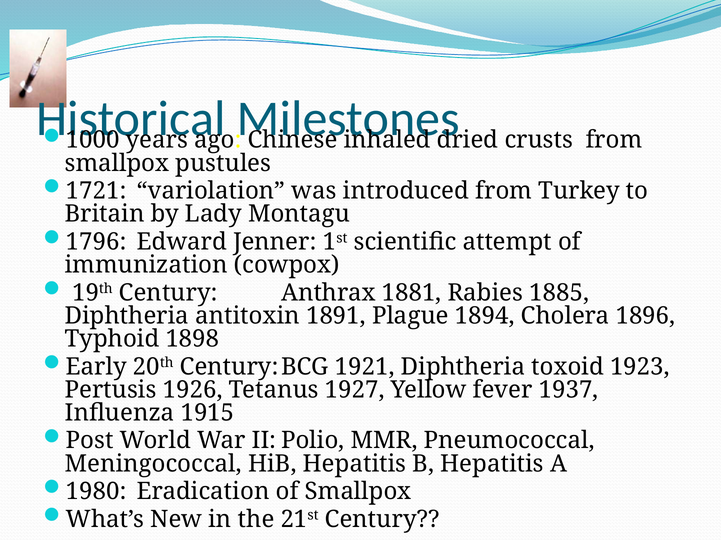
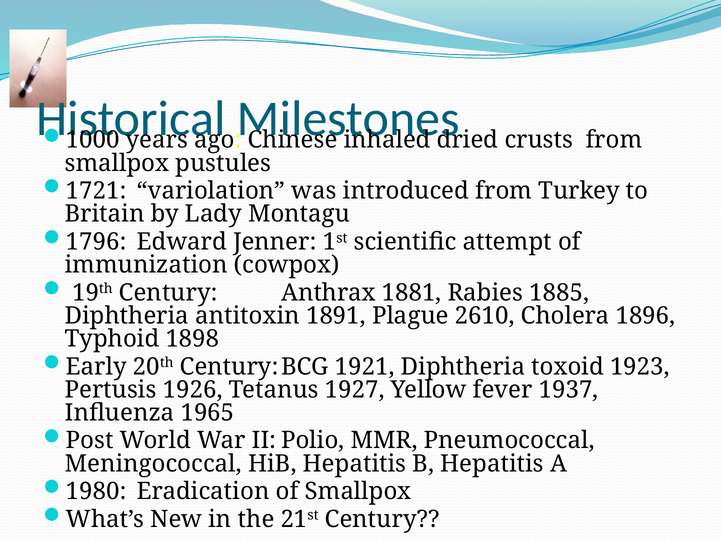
1894: 1894 -> 2610 (485, 316)
1915: 1915 -> 1965 (207, 413)
